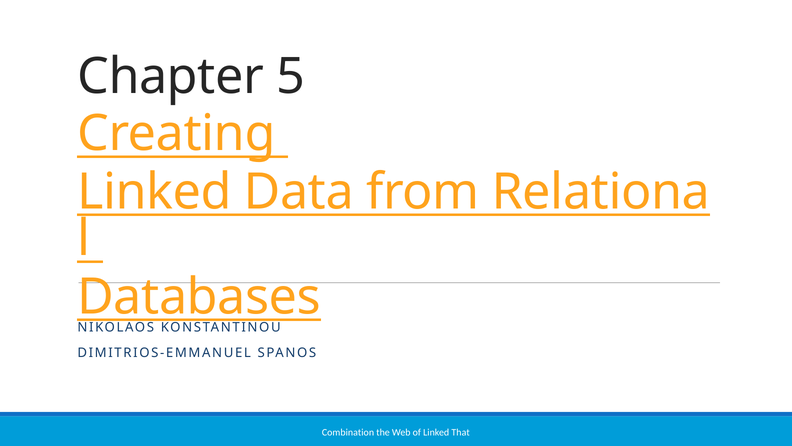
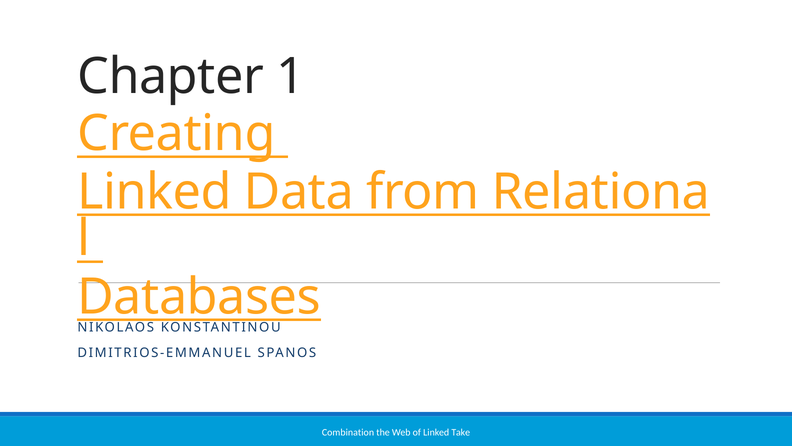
5: 5 -> 1 (291, 77)
That: That -> Take (461, 432)
